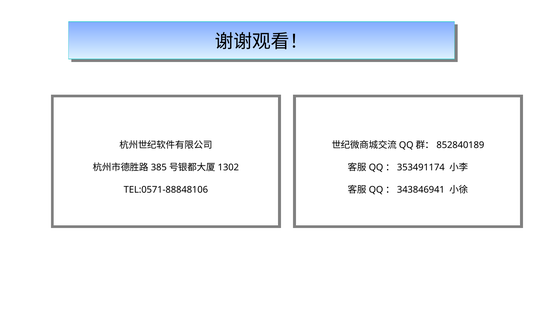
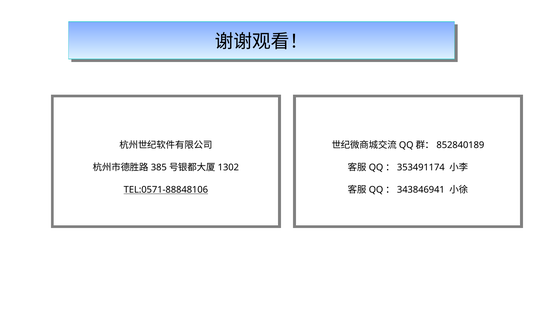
TEL:0571-88848106 underline: none -> present (166, 190)
